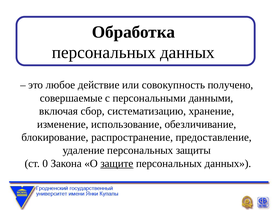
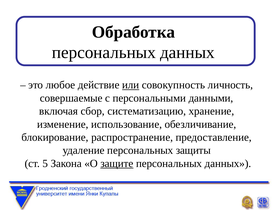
или underline: none -> present (131, 85)
получено: получено -> личность (230, 85)
0: 0 -> 5 (45, 163)
